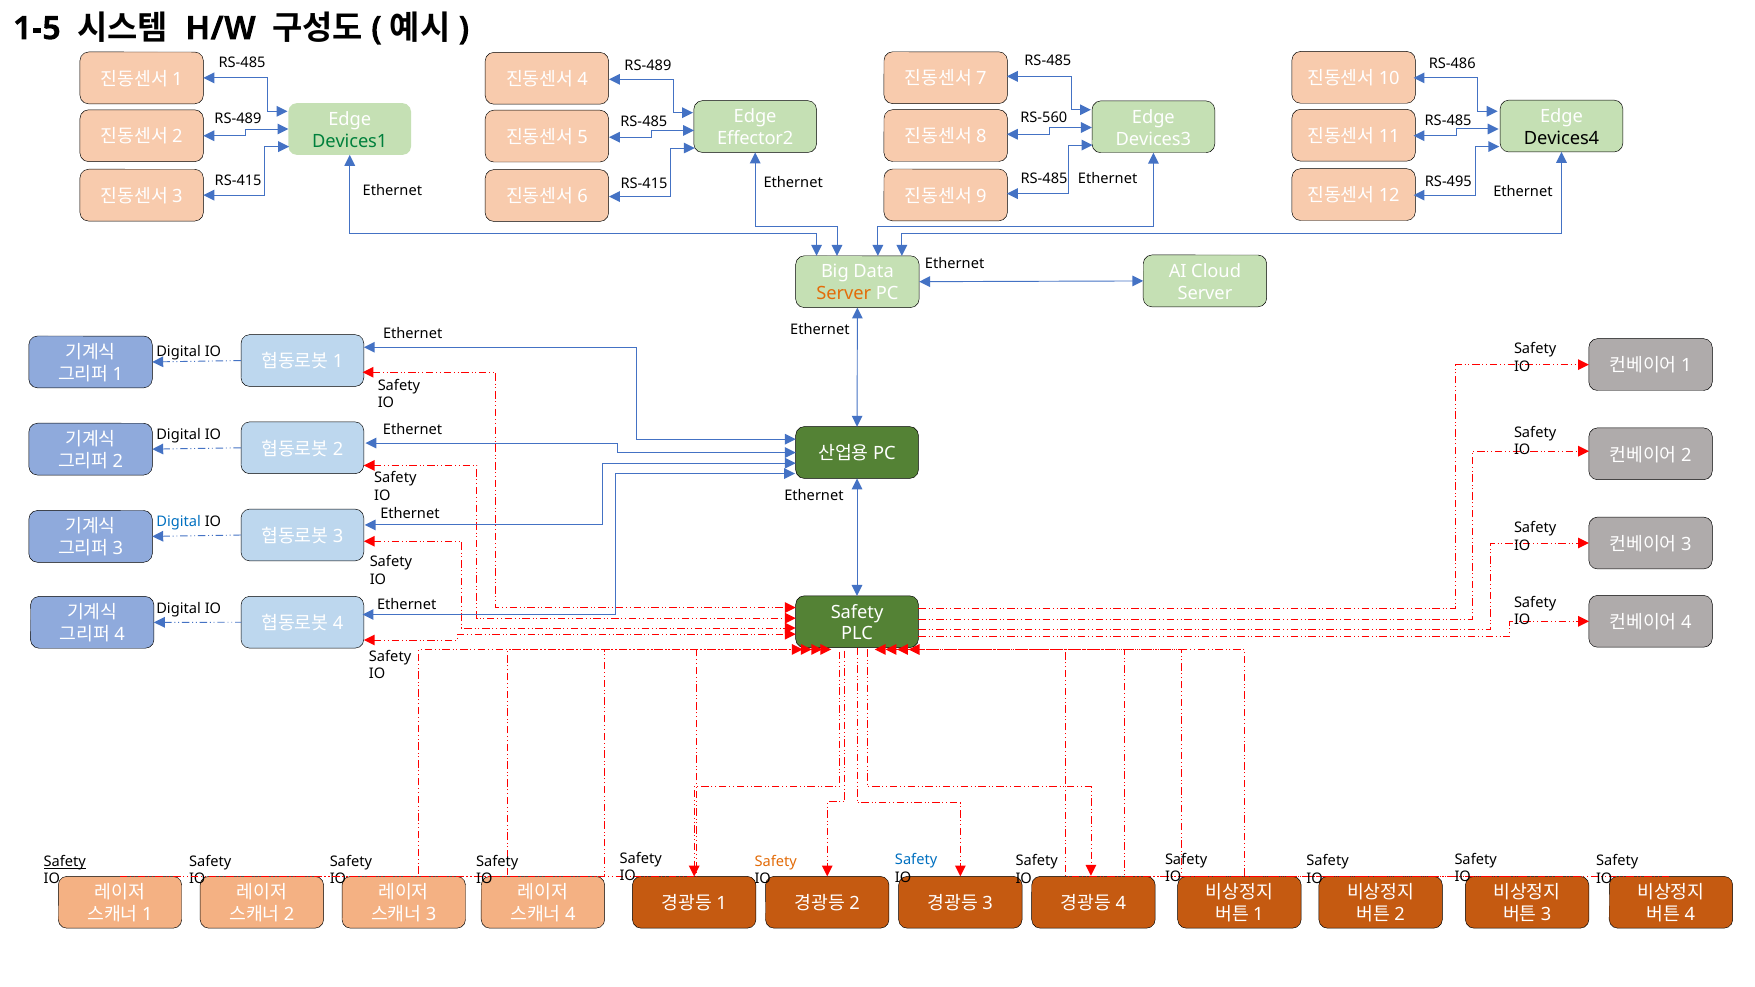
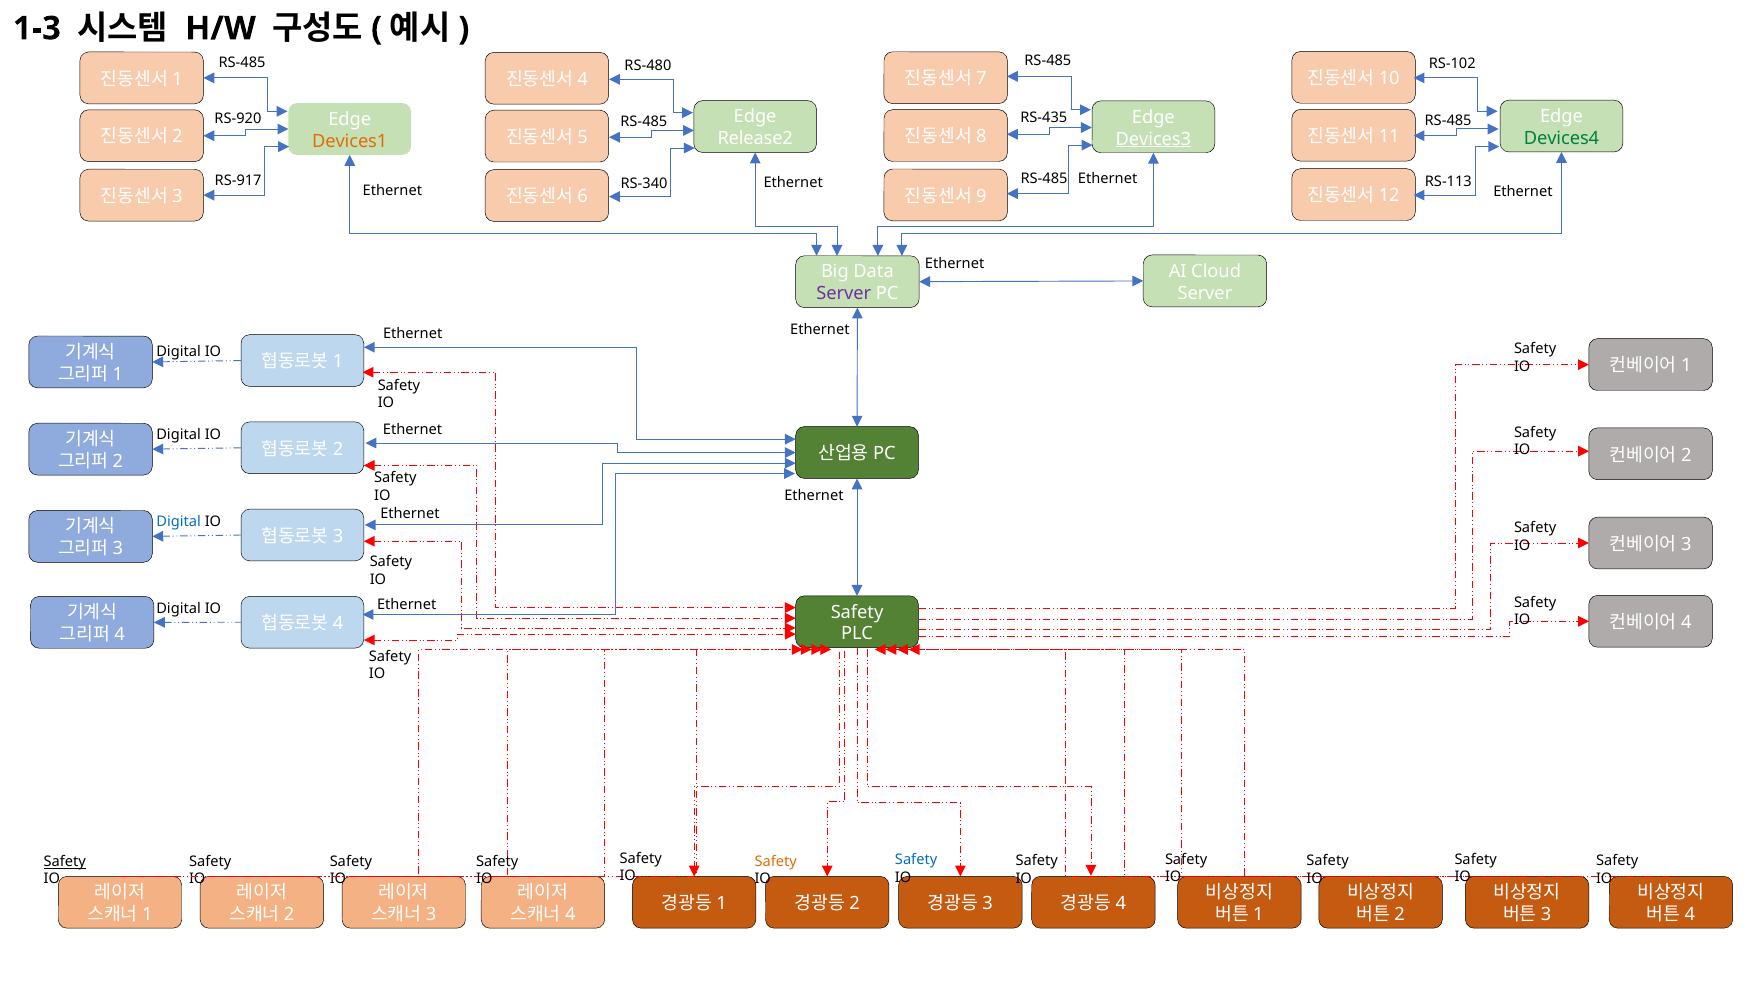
1-5: 1-5 -> 1-3 (37, 28)
RS-486: RS-486 -> RS-102 (1452, 64)
RS-489: RS-489 -> RS-480 (648, 65)
RS-560: RS-560 -> RS-435 (1044, 117)
RS-489: RS-489 -> RS-920 (238, 119)
Devices4 colour: black -> green (1561, 138)
Effector2: Effector2 -> Release2 (755, 139)
Devices3 underline: none -> present (1153, 139)
Devices1 colour: green -> orange (350, 141)
RS-415: RS-415 -> RS-917 (238, 180)
RS-495: RS-495 -> RS-113 (1448, 182)
RS-415: RS-415 -> RS-340 (644, 184)
Server colour: orange -> purple (844, 294)
